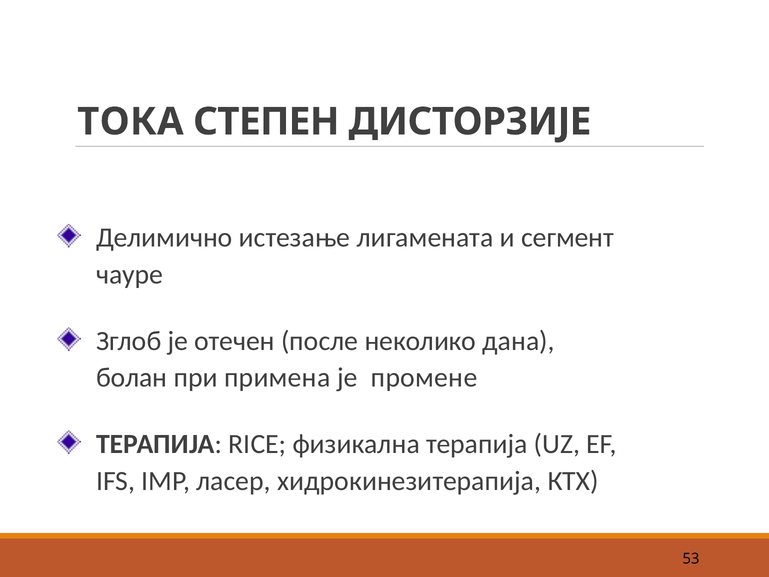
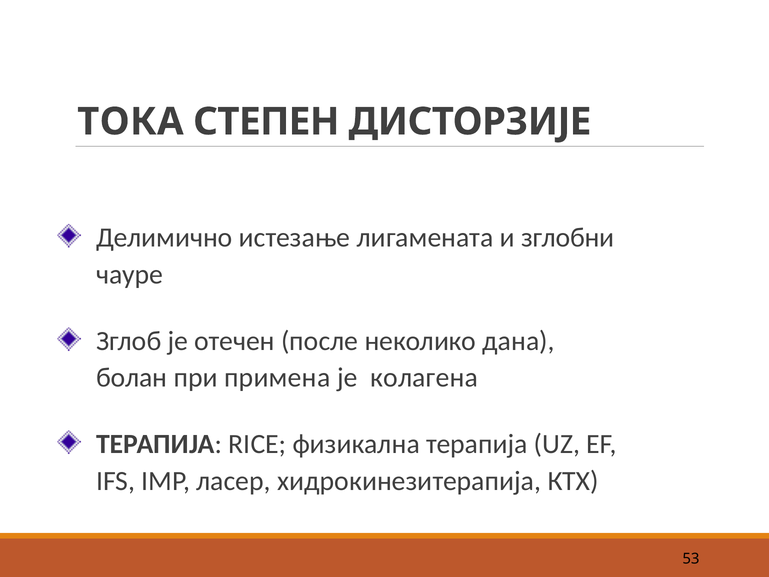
сегмент: сегмент -> зглобни (568, 238)
промене: промене -> колагена (424, 377)
